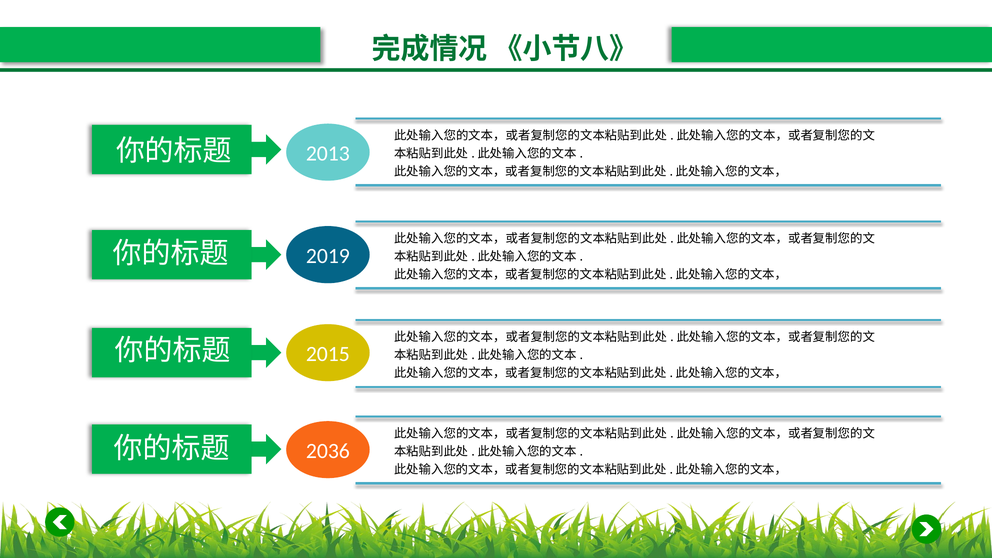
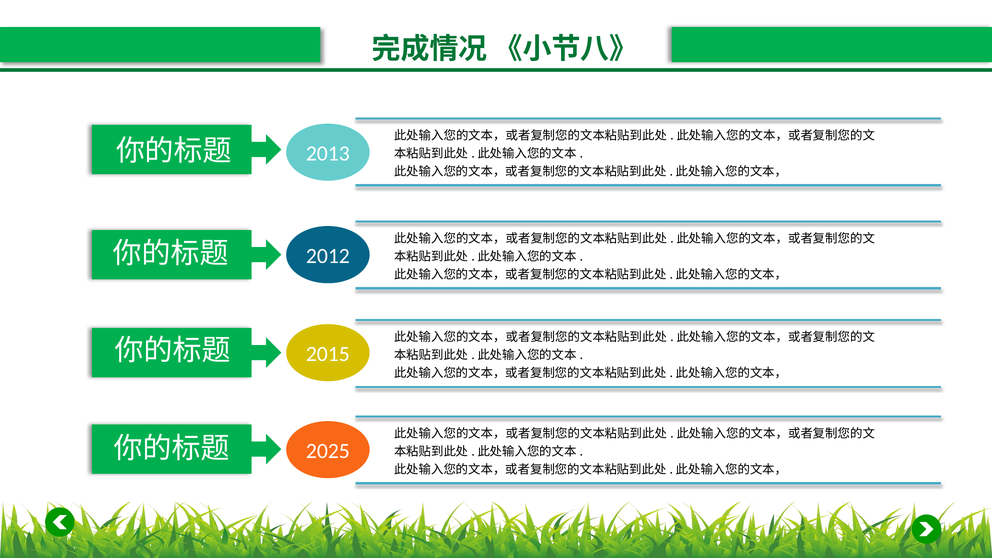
2019: 2019 -> 2012 (328, 256)
2036: 2036 -> 2025 (328, 451)
